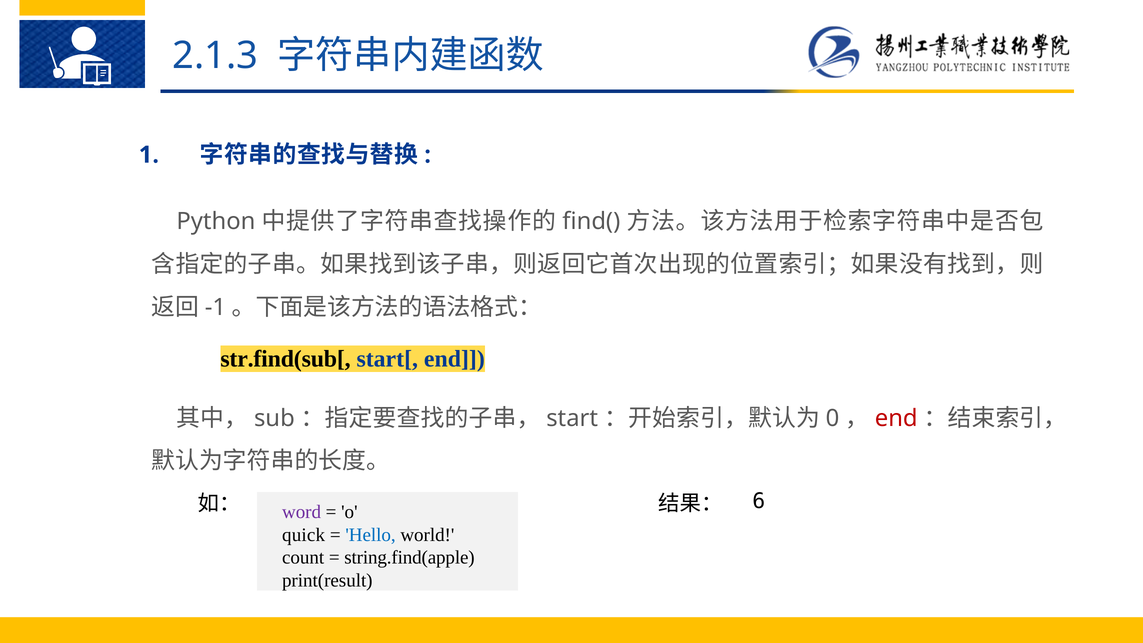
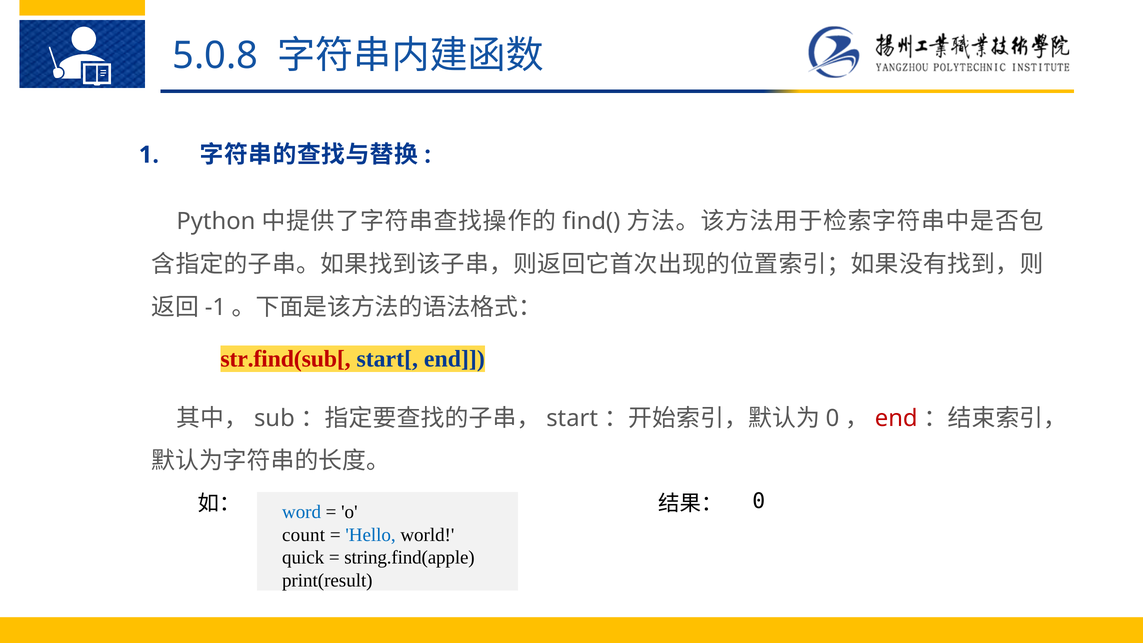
2.1.3: 2.1.3 -> 5.0.8 (215, 56)
str.find(sub[ colour: black -> red (286, 359)
6: 6 -> 0 (759, 501)
word colour: purple -> blue (302, 512)
quick: quick -> count (304, 535)
count: count -> quick (303, 558)
